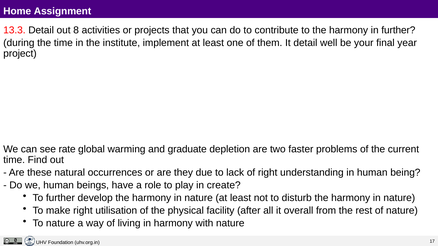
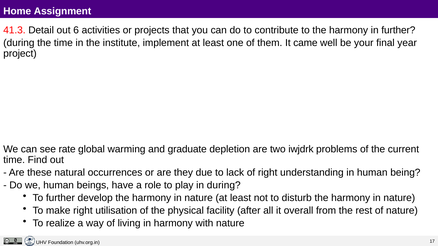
13.3: 13.3 -> 41.3 (14, 30)
8: 8 -> 6 (76, 30)
It detail: detail -> came (305, 43)
faster: faster -> iwjdrk (301, 149)
in create: create -> during (224, 185)
To nature: nature -> realize (60, 223)
